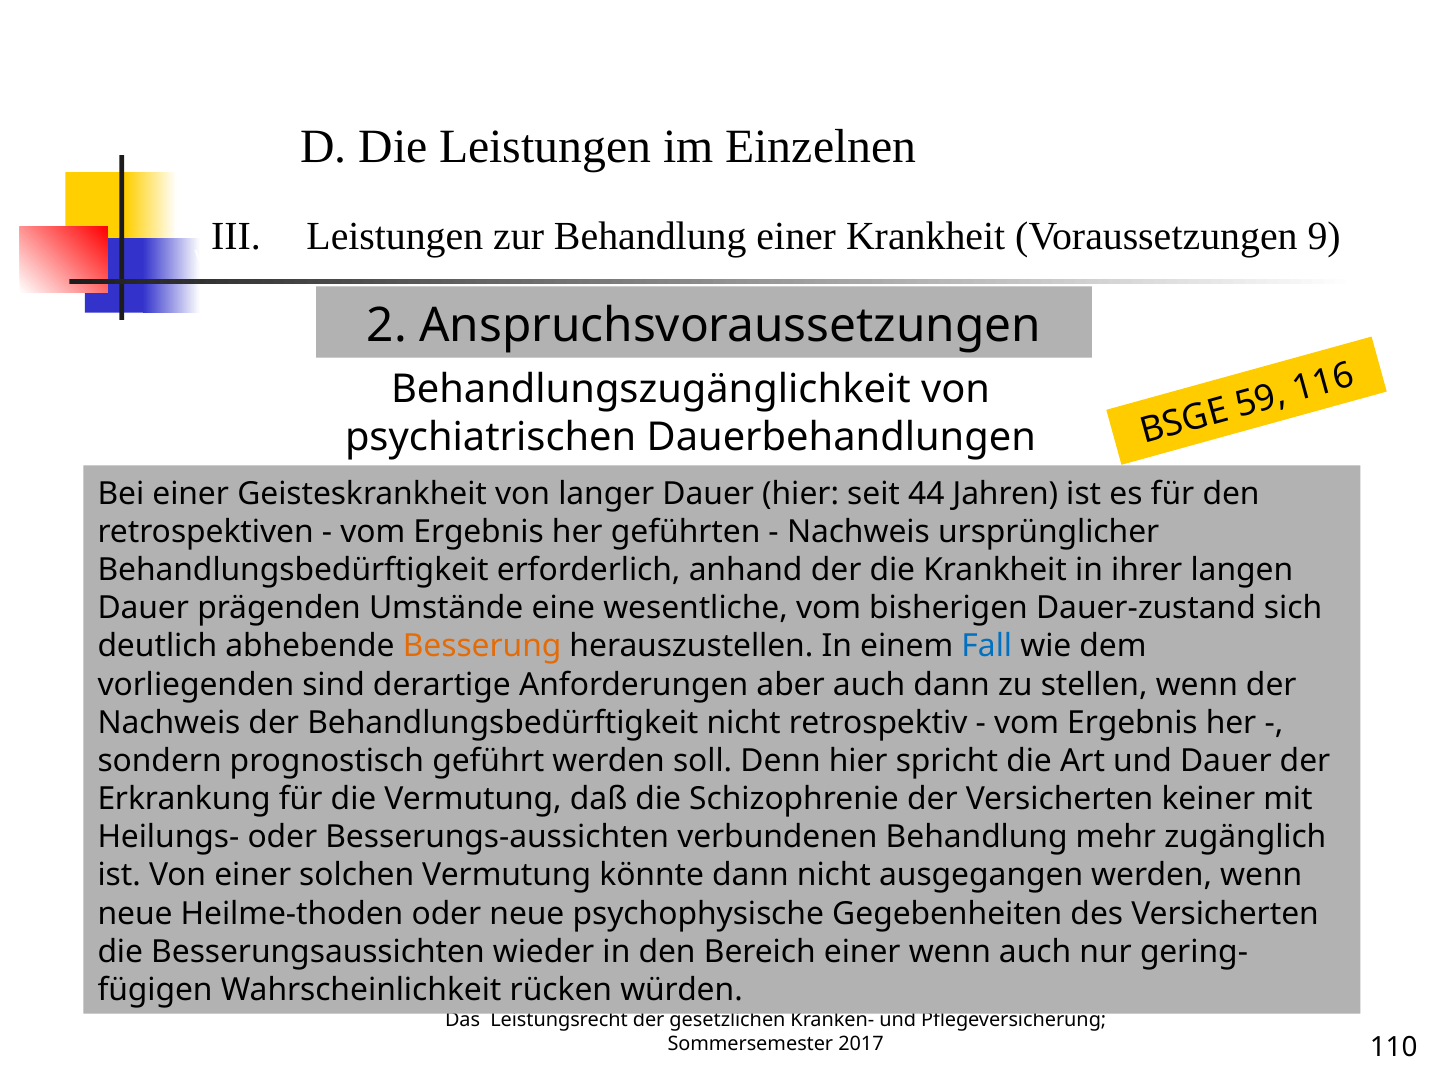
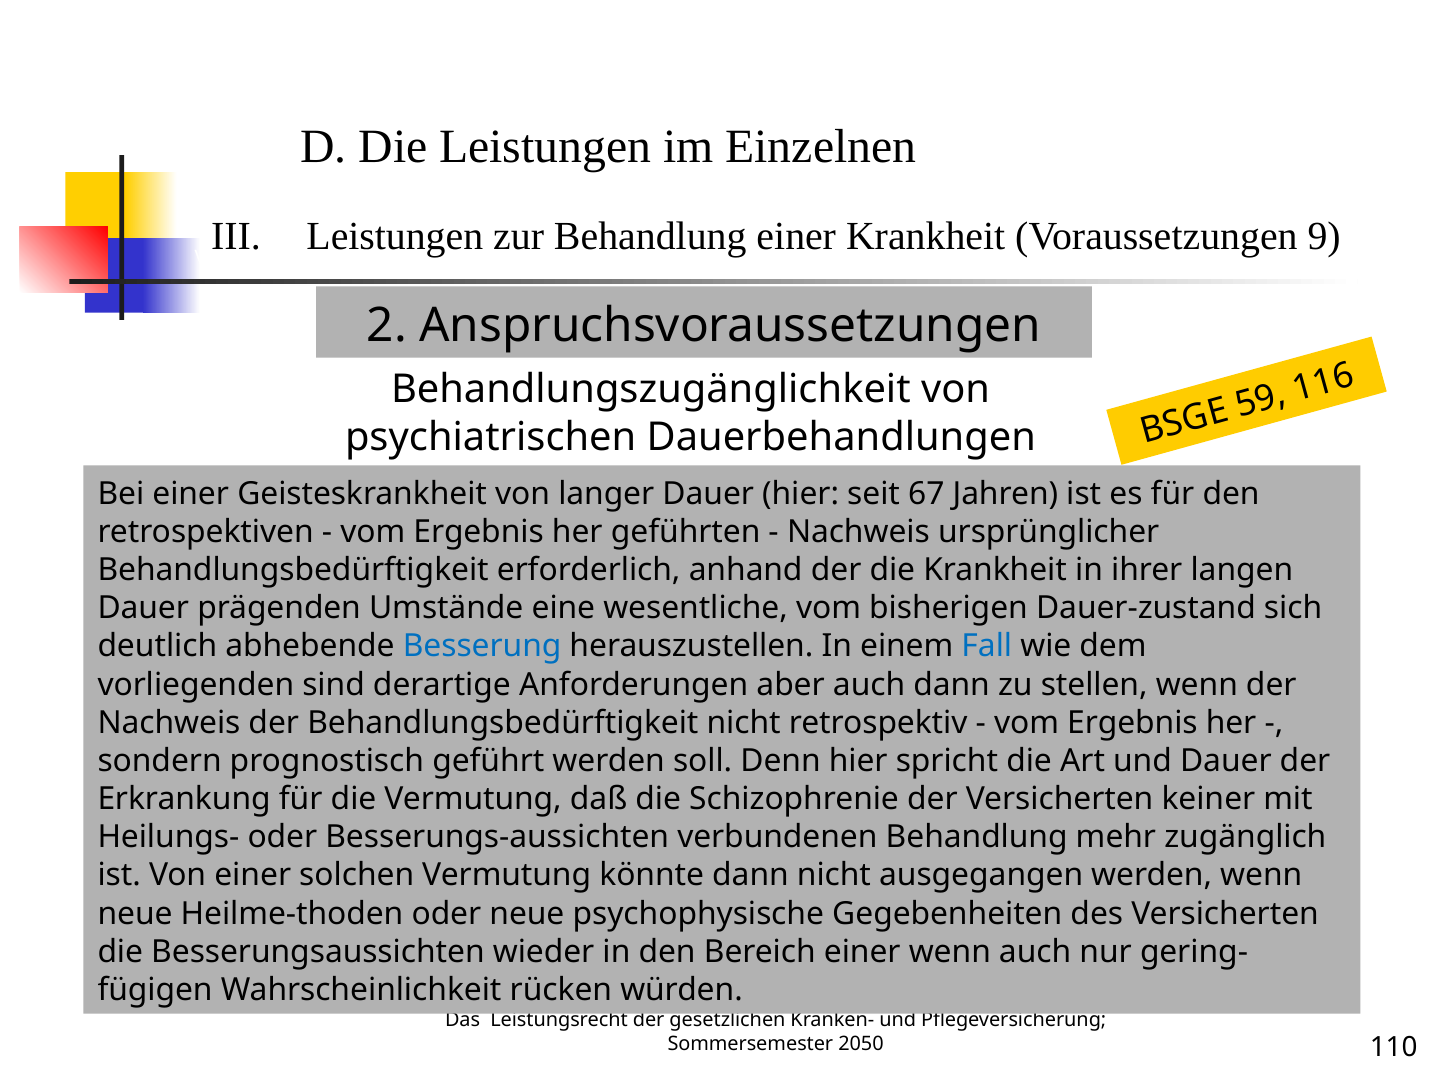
44: 44 -> 67 (926, 494)
Besserung colour: orange -> blue (482, 646)
2017: 2017 -> 2050 (861, 1044)
